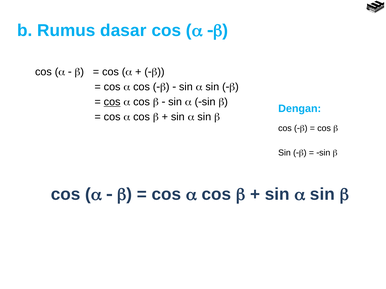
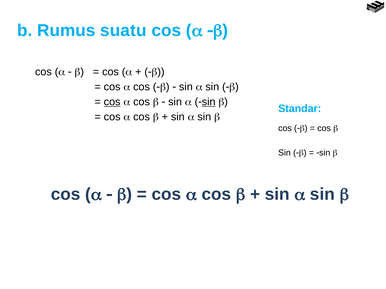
dasar: dasar -> suatu (123, 30)
sin underline: none -> present (209, 102)
Dengan: Dengan -> Standar (300, 109)
